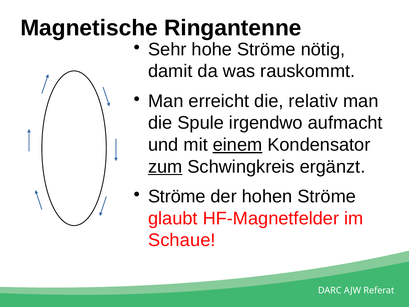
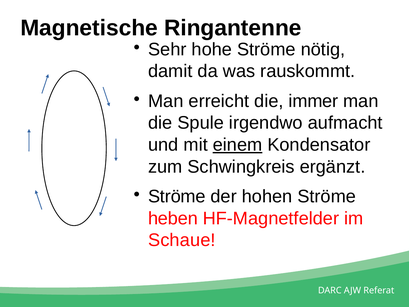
relativ: relativ -> immer (313, 101)
zum underline: present -> none (165, 167)
glaubt: glaubt -> heben (173, 218)
